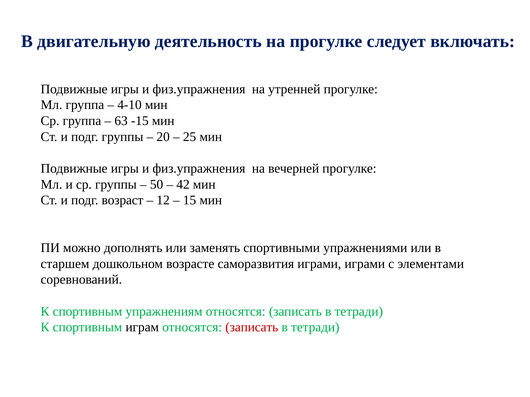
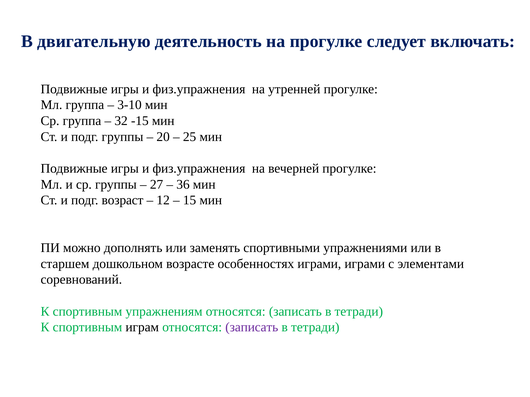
4-10: 4-10 -> 3-10 (129, 105)
63: 63 -> 32 (121, 121)
50: 50 -> 27 (157, 185)
42: 42 -> 36 (183, 185)
саморазвития: саморазвития -> особенностях (256, 264)
записать colour: red -> purple (252, 328)
